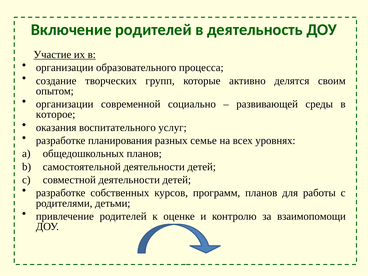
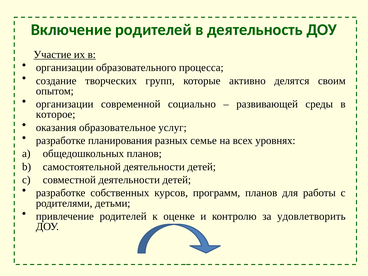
воспитательного: воспитательного -> образовательное (117, 128)
взаимопомощи: взаимопомощи -> удовлетворить (311, 216)
